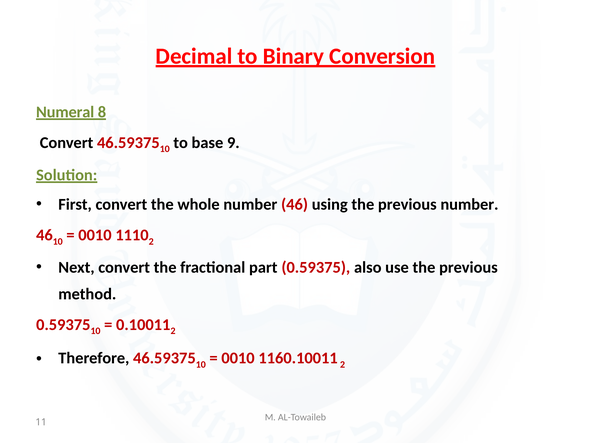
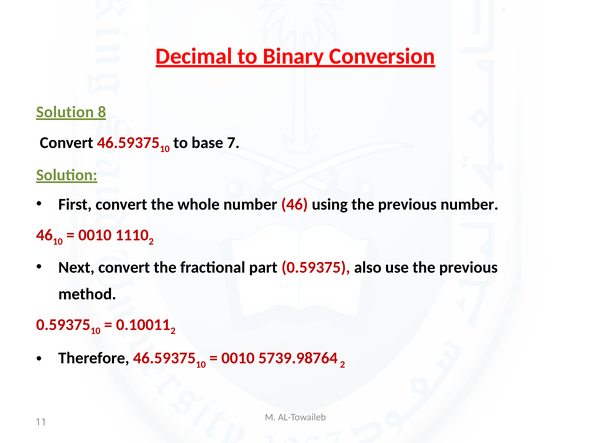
Numeral: Numeral -> Solution (65, 112)
9: 9 -> 7 (233, 143)
1160.10011: 1160.10011 -> 5739.98764 (298, 358)
